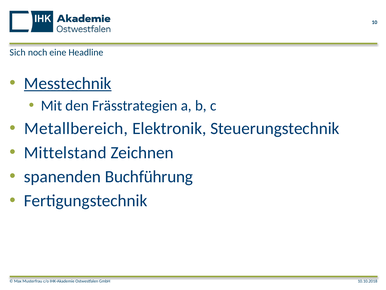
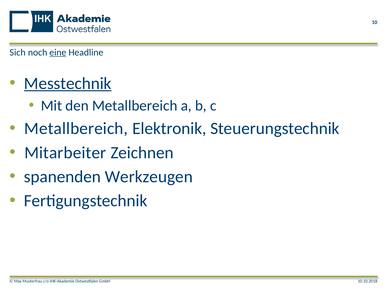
eine underline: none -> present (58, 52)
den Frässtrategien: Frässtrategien -> Metallbereich (135, 105)
Mittelstand: Mittelstand -> Mitarbeiter (65, 152)
Buchführung: Buchführung -> Werkzeugen (149, 176)
